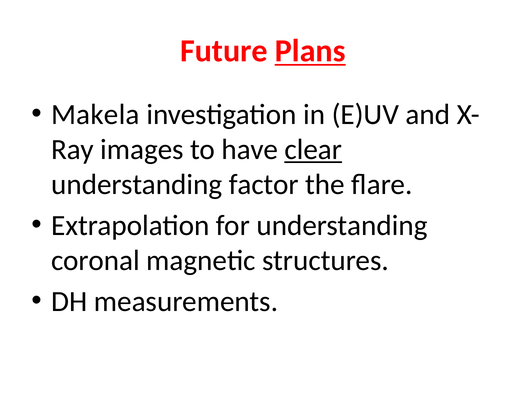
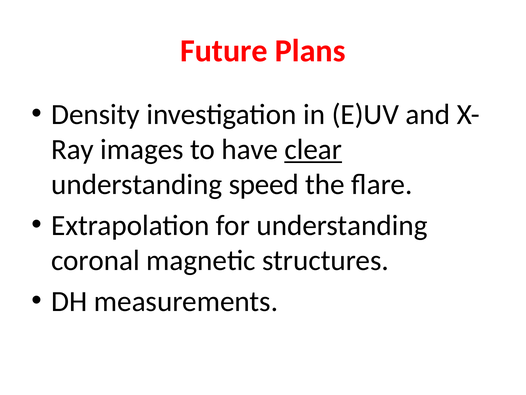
Plans underline: present -> none (310, 51)
Makela: Makela -> Density (96, 114)
factor: factor -> speed (264, 184)
